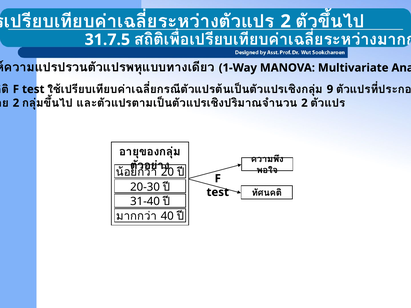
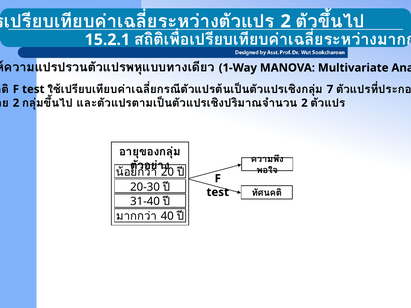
31.7.5: 31.7.5 -> 15.2.1 (107, 40)
9: 9 -> 7 (330, 89)
